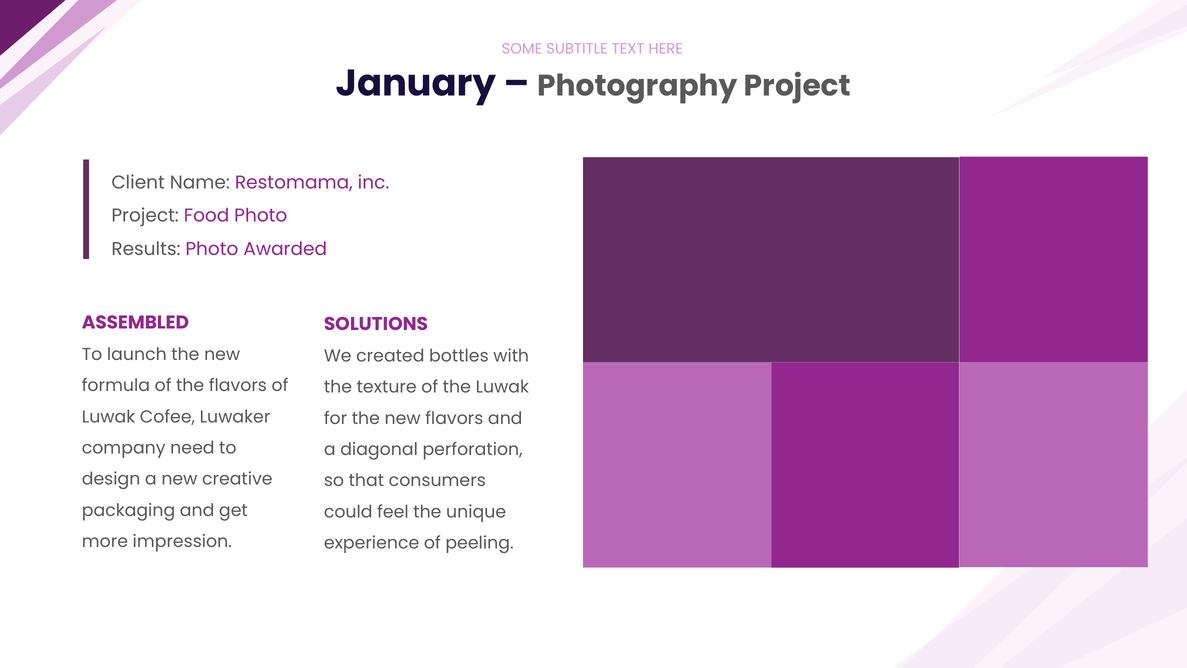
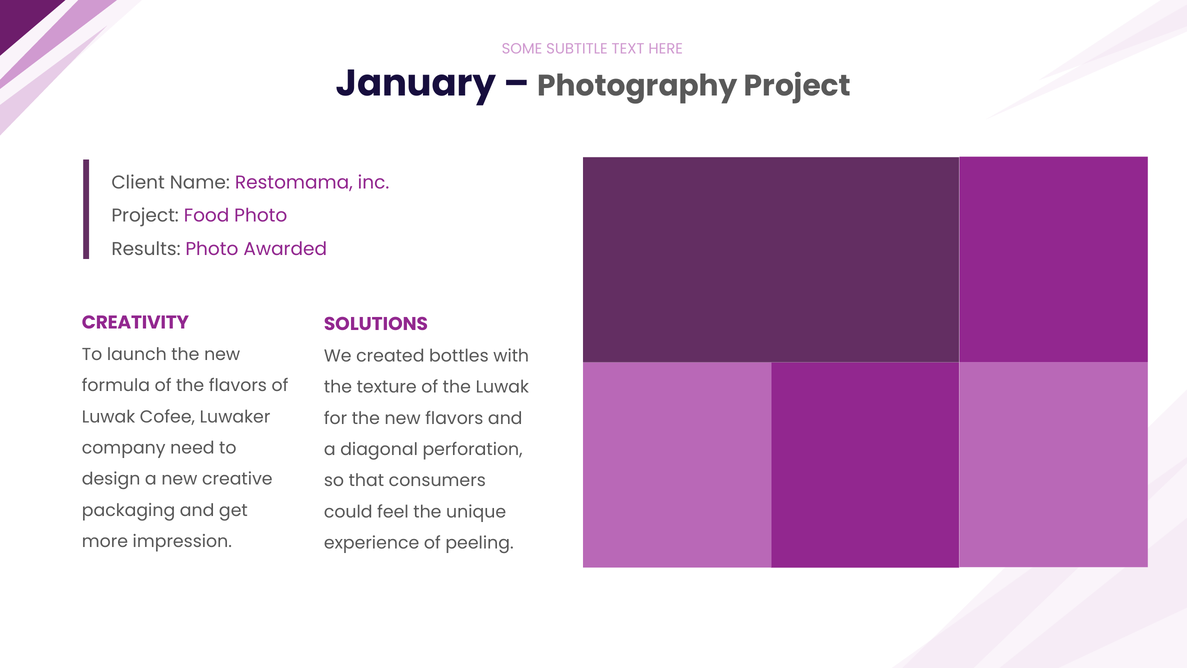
ASSEMBLED: ASSEMBLED -> CREATIVITY (135, 322)
